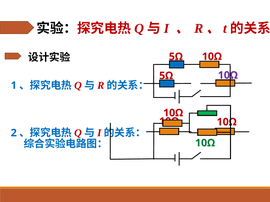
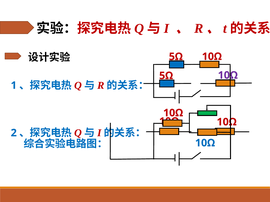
10Ω colour: green -> blue (205, 143)
